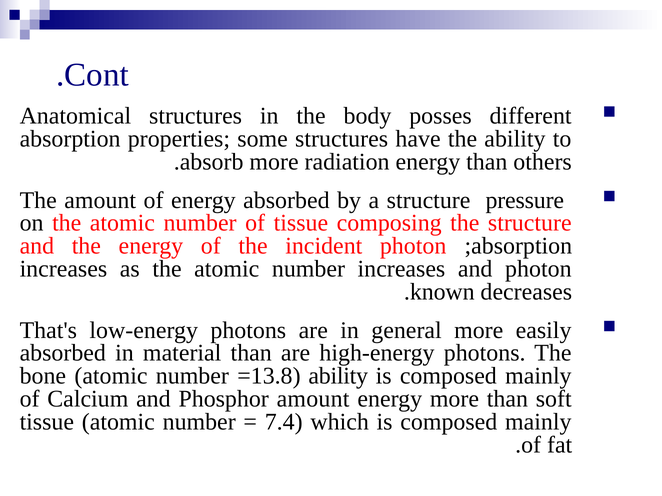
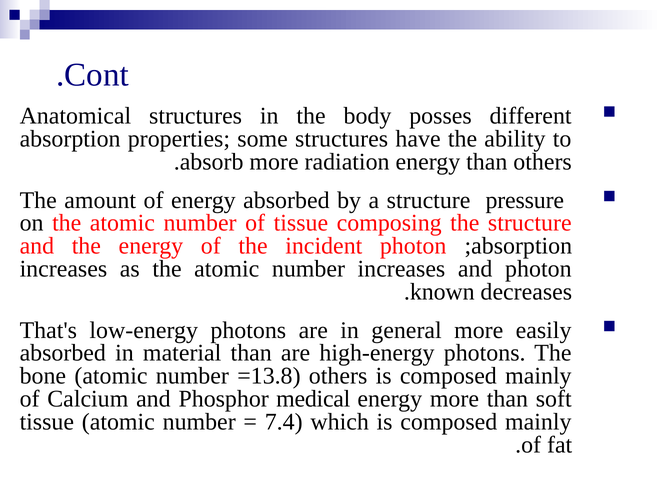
=13.8 ability: ability -> others (338, 376)
Phosphor amount: amount -> medical (313, 399)
